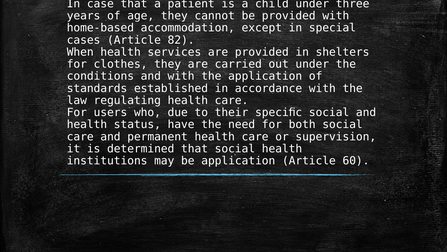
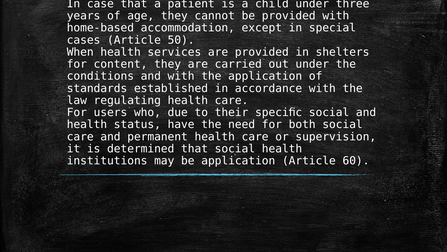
82: 82 -> 50 (181, 40)
clothes: clothes -> content (121, 64)
